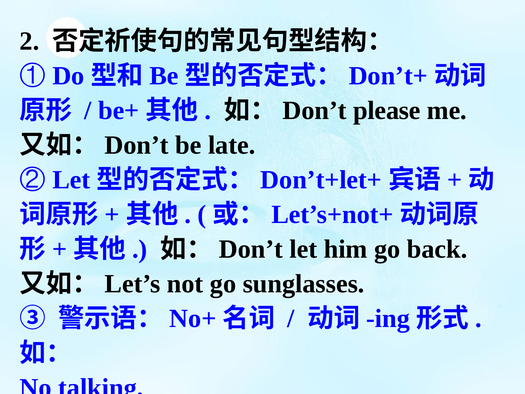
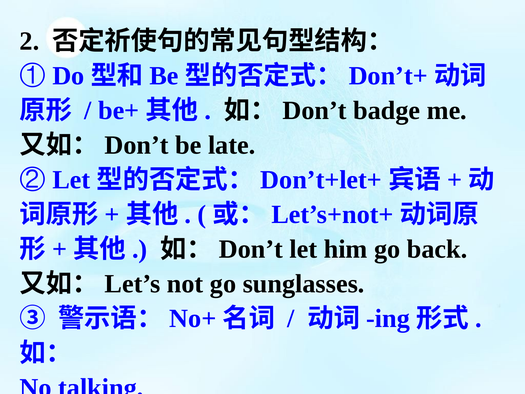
please: please -> badge (387, 111)
